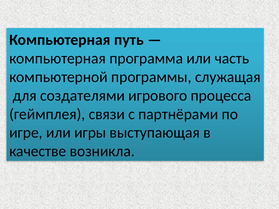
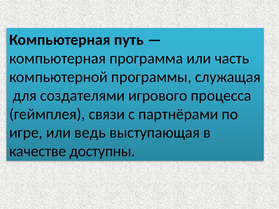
игры: игры -> ведь (90, 133)
возникла: возникла -> доступны (102, 151)
